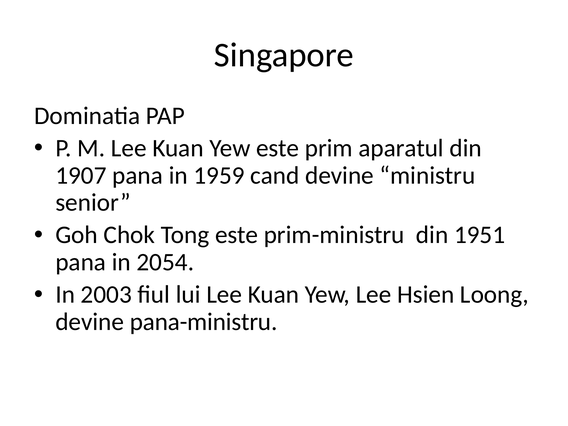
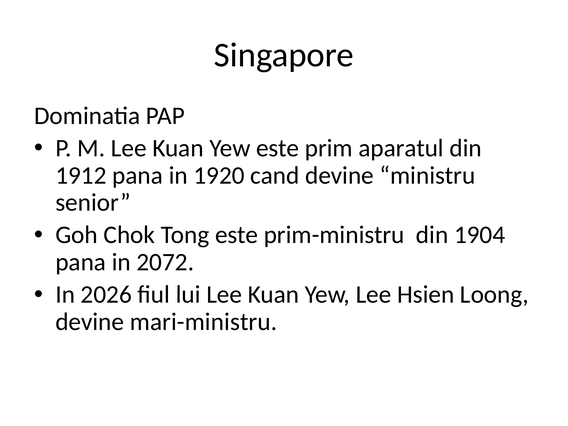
1907: 1907 -> 1912 (81, 175)
1959: 1959 -> 1920 (219, 175)
1951: 1951 -> 1904 (480, 235)
2054: 2054 -> 2072 (165, 262)
2003: 2003 -> 2026 (106, 295)
pana-ministru: pana-ministru -> mari-ministru (203, 322)
